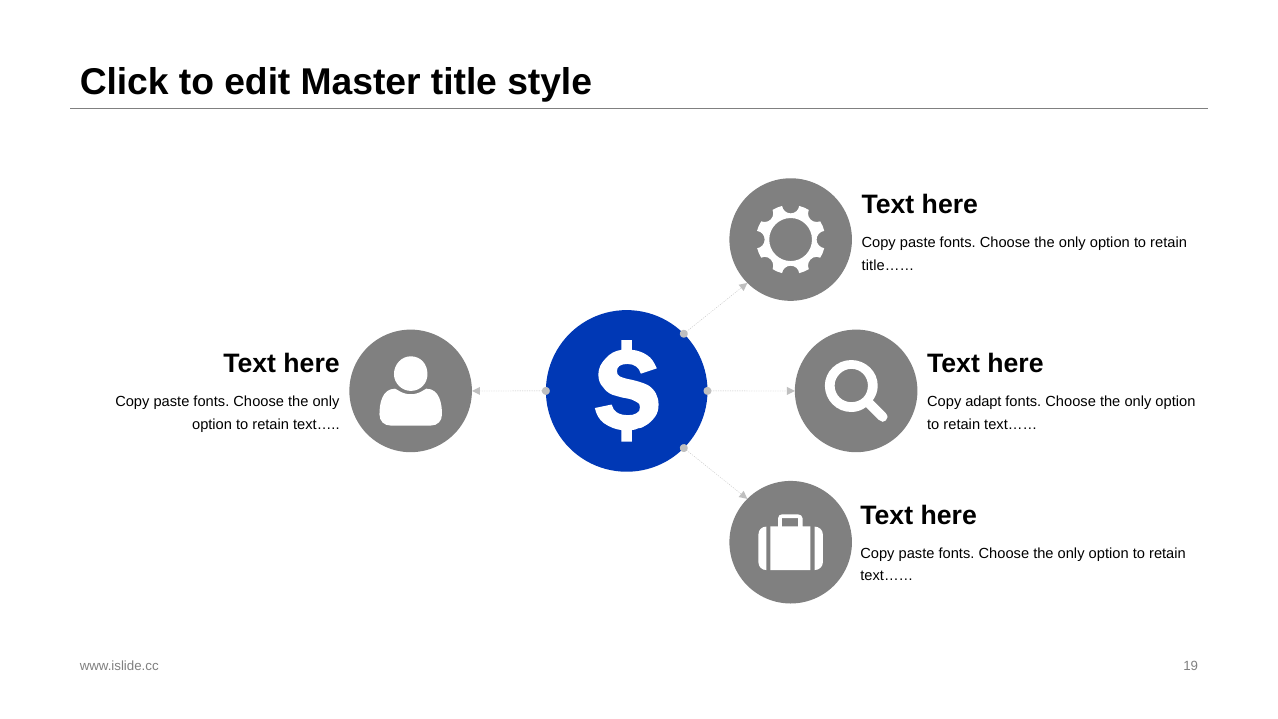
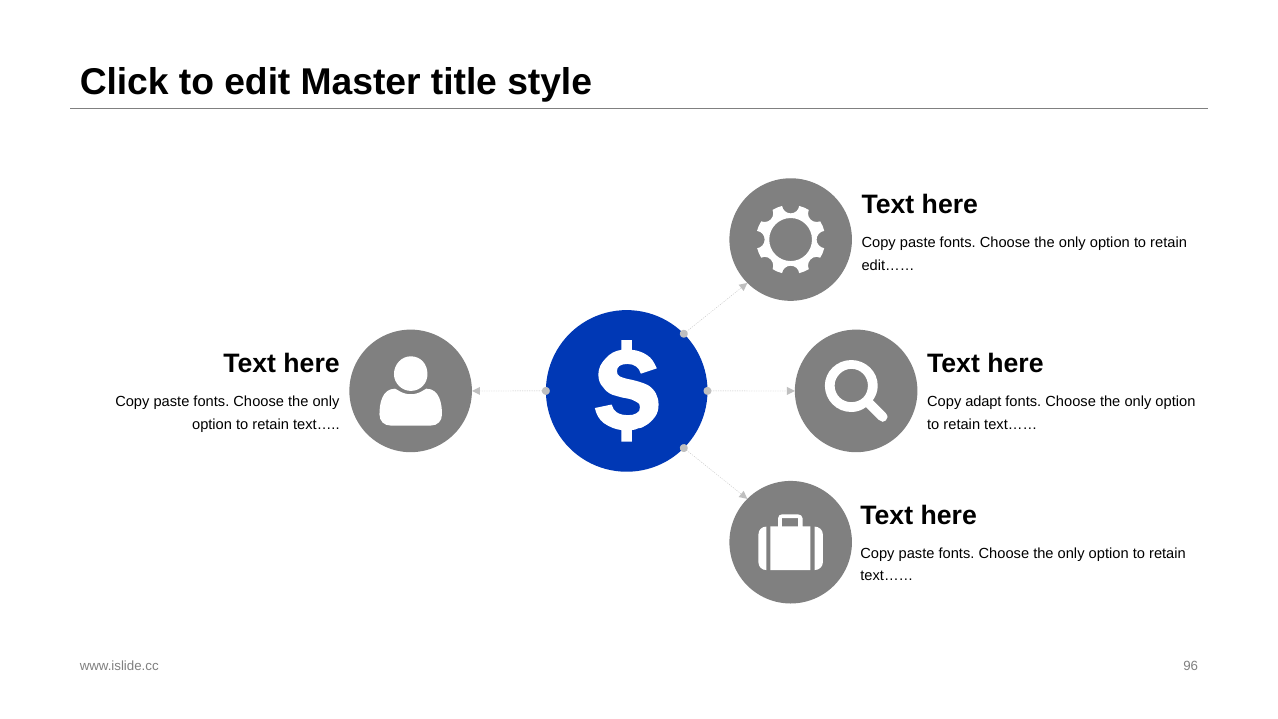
title……: title…… -> edit…… (888, 266)
19: 19 -> 96 (1191, 666)
